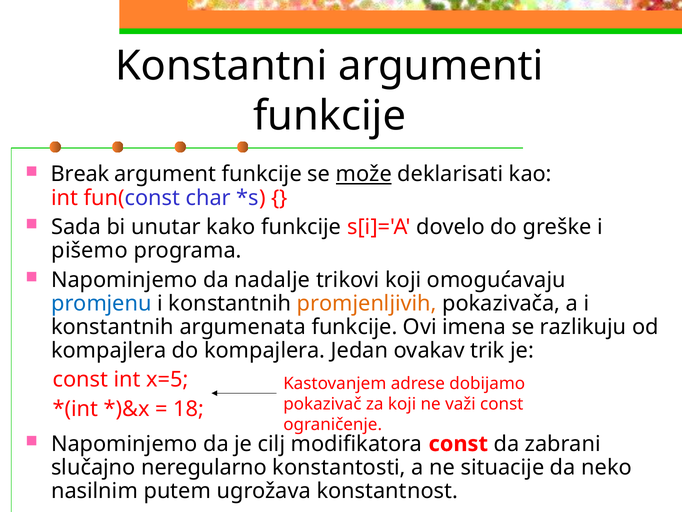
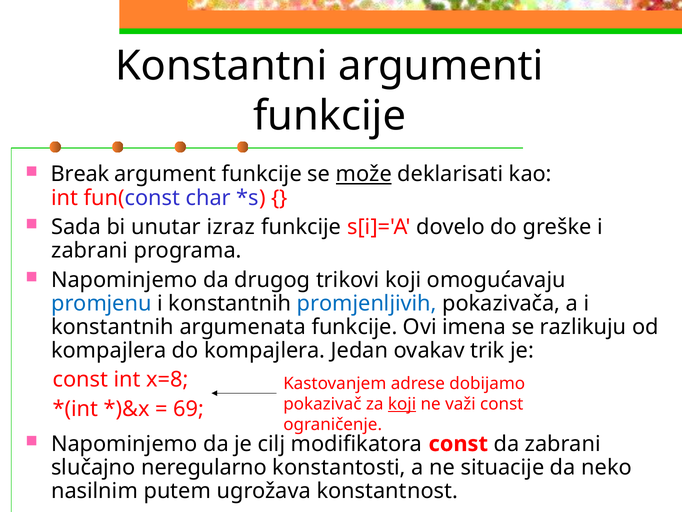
kako: kako -> izraz (231, 227)
pišemo: pišemo -> zabrani (90, 250)
nadalje: nadalje -> drugog (272, 280)
promjenljivih colour: orange -> blue (367, 303)
x=5: x=5 -> x=8 (167, 379)
koji underline: none -> present (402, 404)
18: 18 -> 69 (189, 409)
